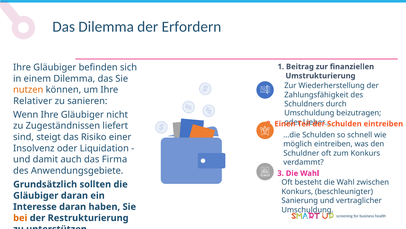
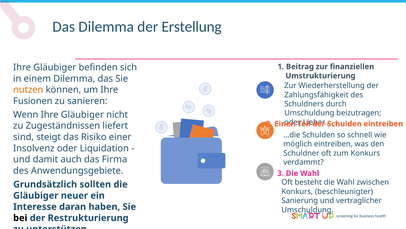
Erfordern: Erfordern -> Erstellung (192, 27)
Relativer: Relativer -> Fusionen (33, 101)
Gläubiger daran: daran -> neuer (74, 195)
bei colour: orange -> black (20, 217)
